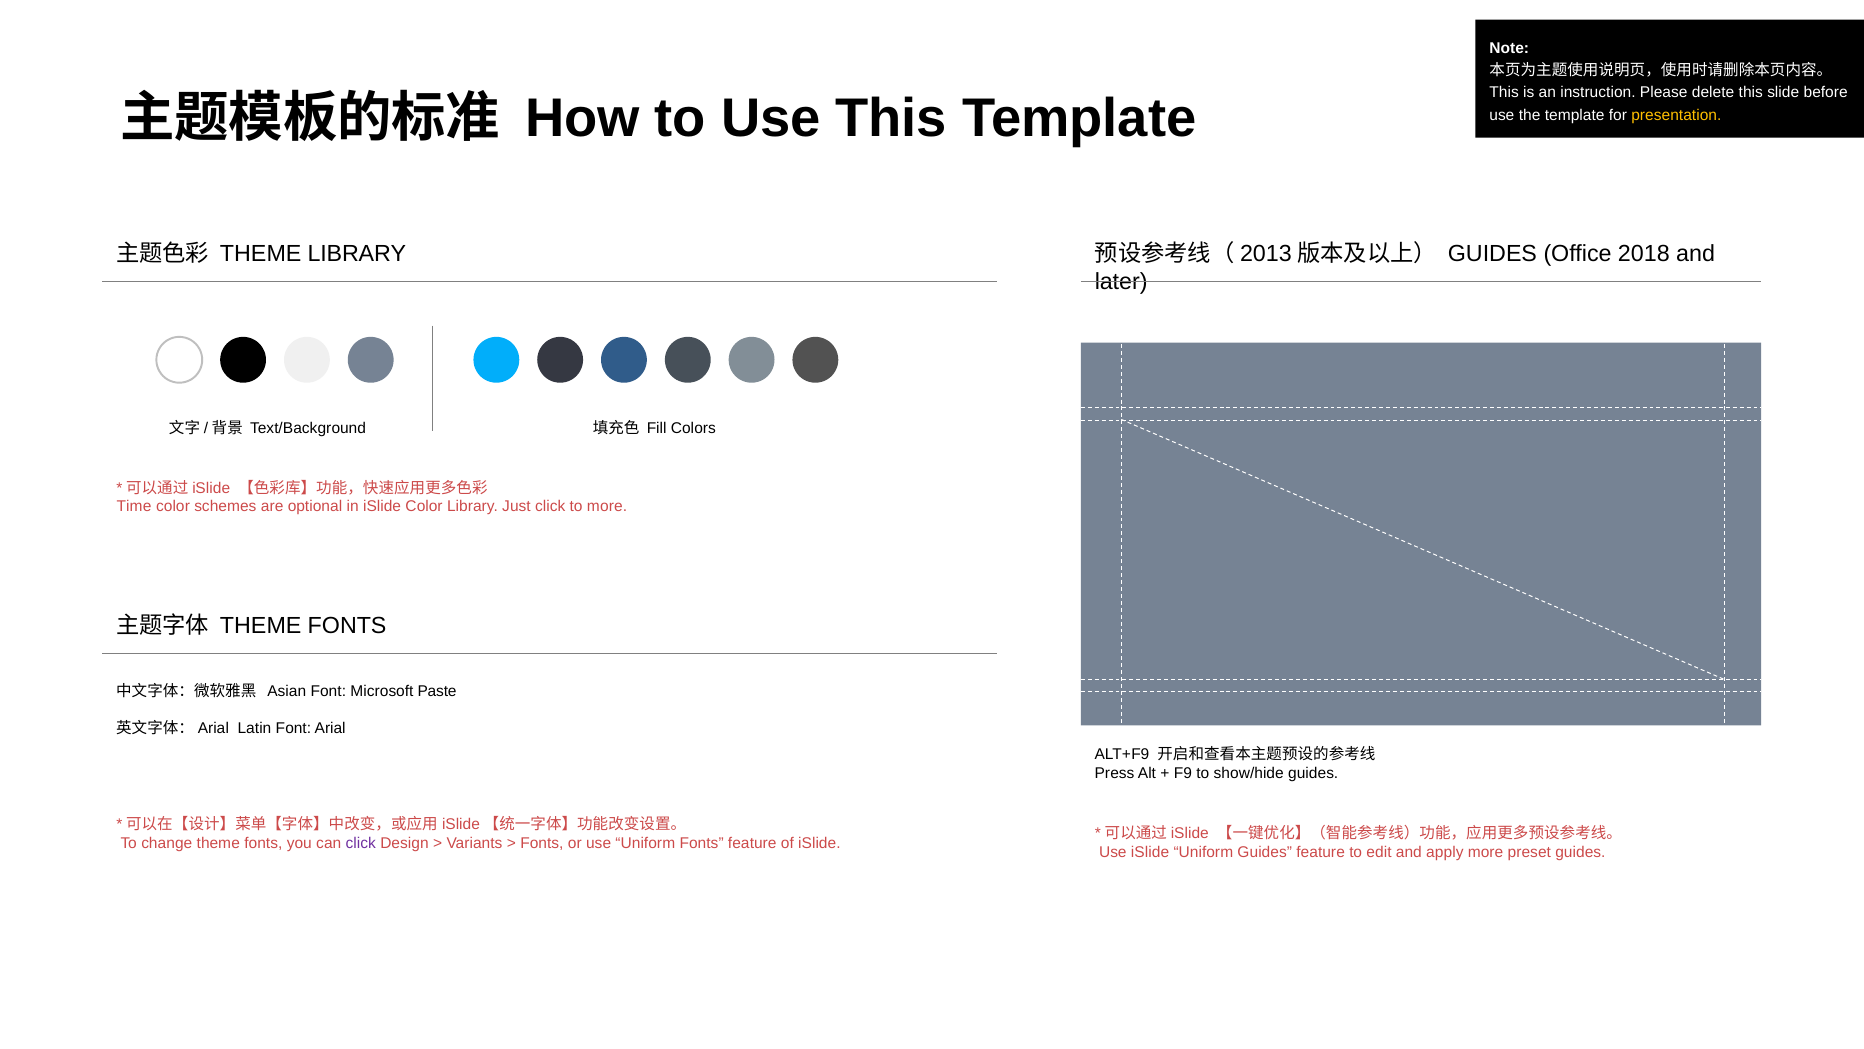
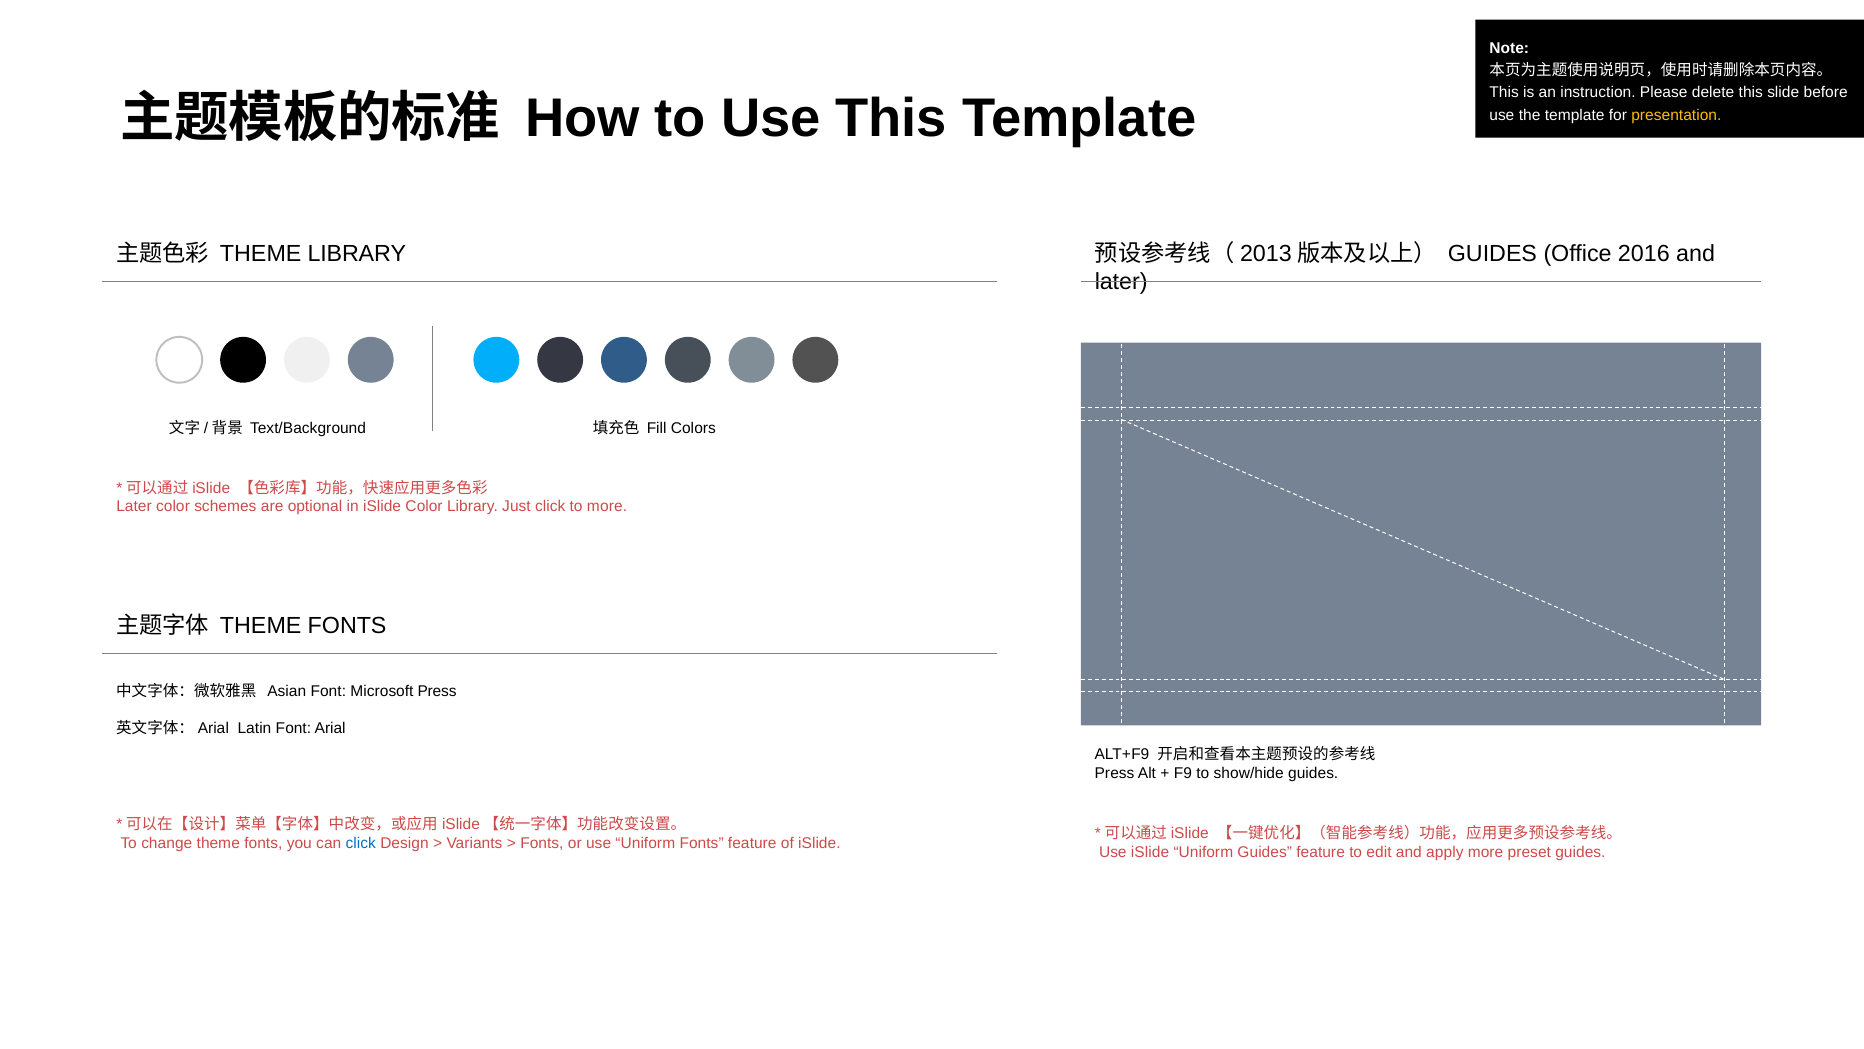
2018: 2018 -> 2016 (1644, 254)
Time: Time -> Later (134, 506)
Microsoft Paste: Paste -> Press (437, 691)
click colour: purple -> blue (361, 842)
